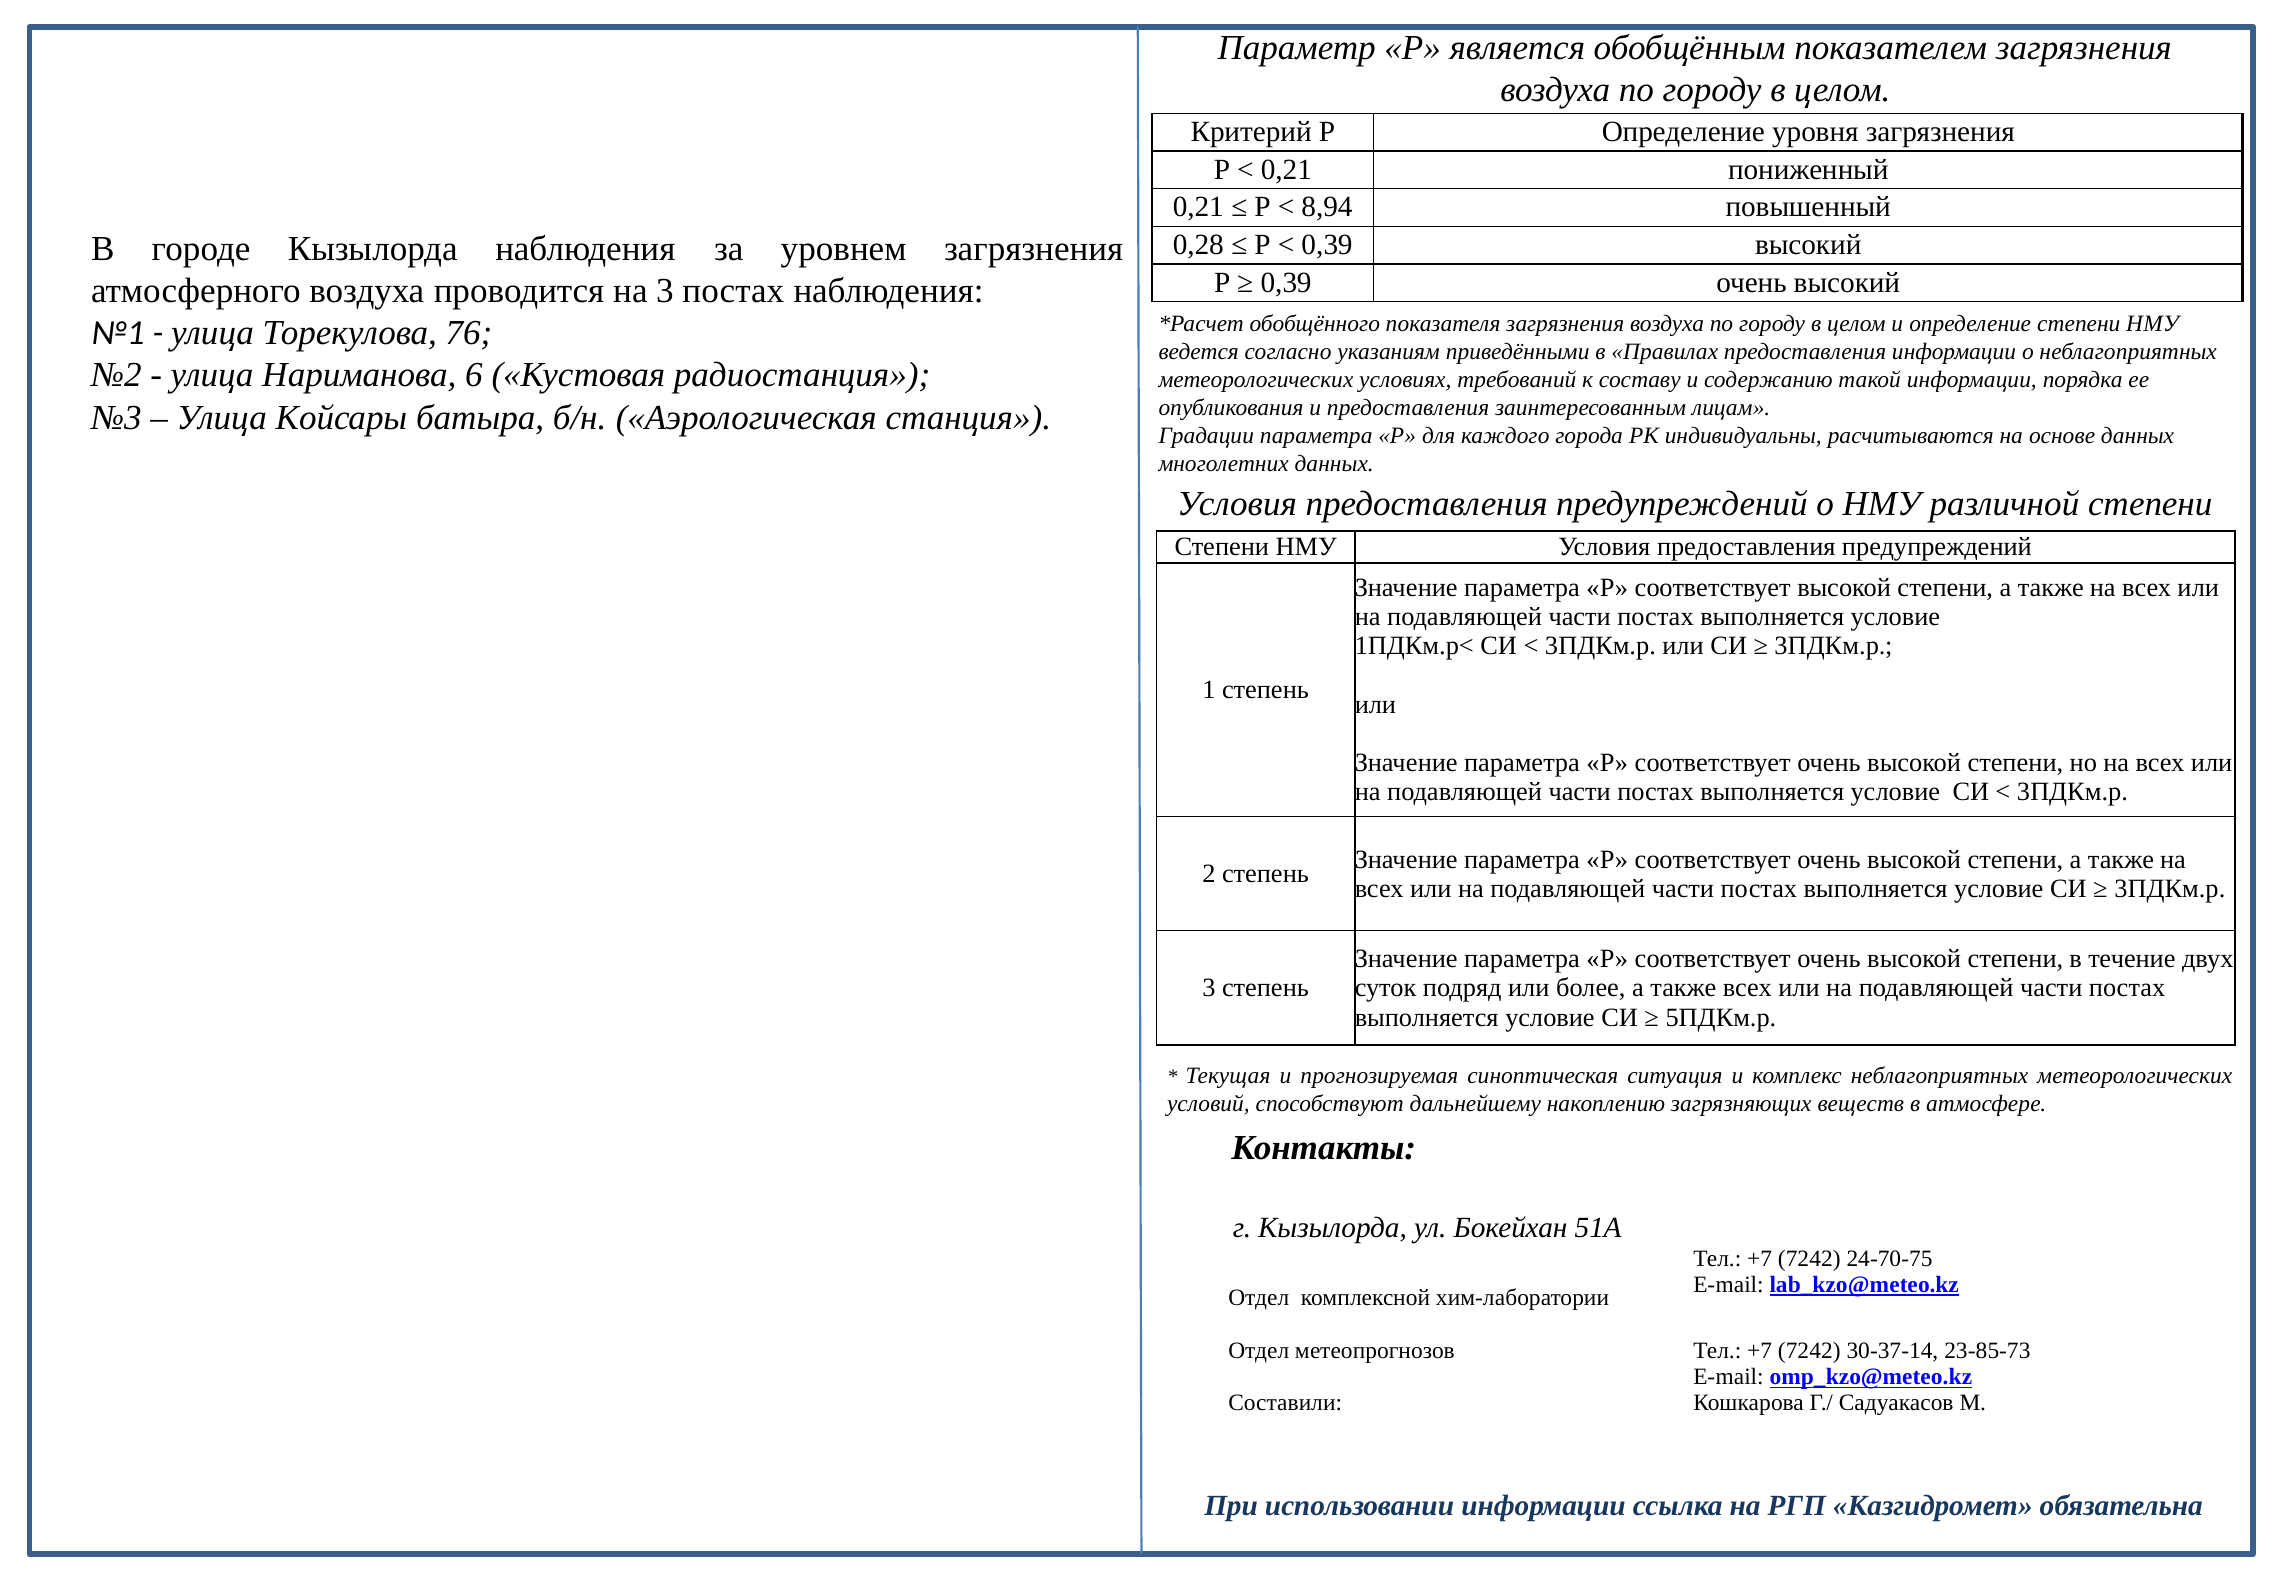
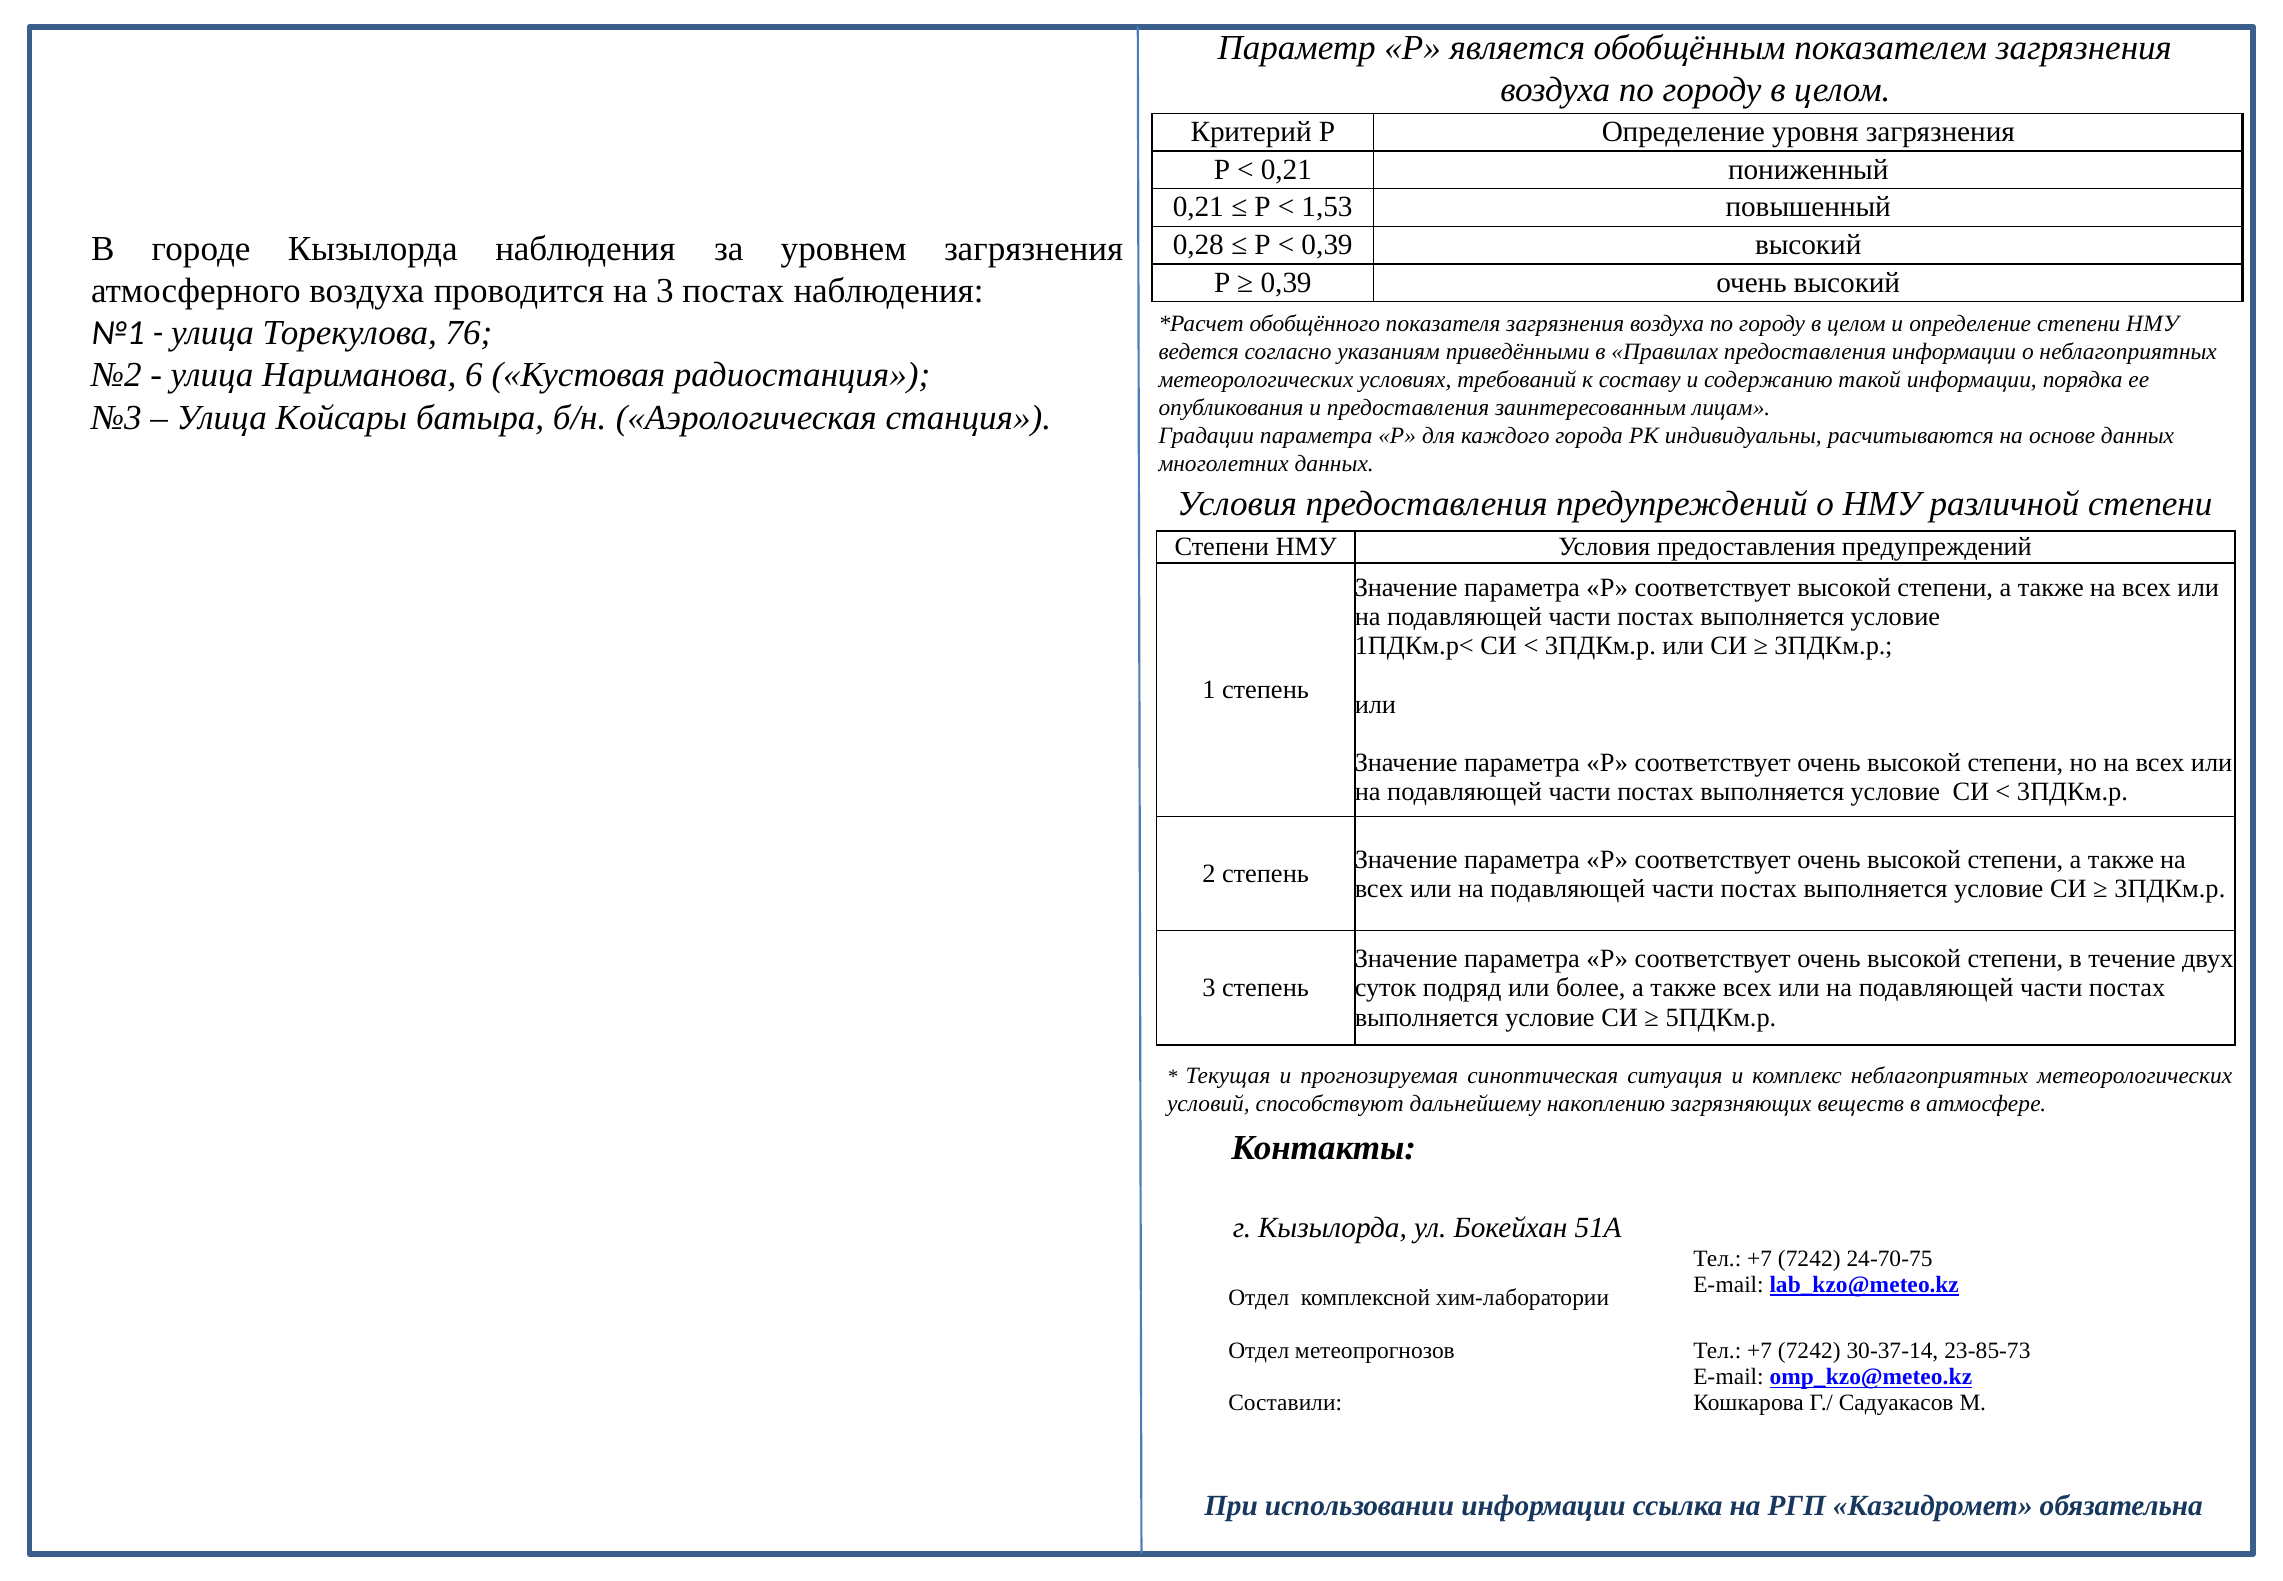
8,94: 8,94 -> 1,53 (1327, 207)
